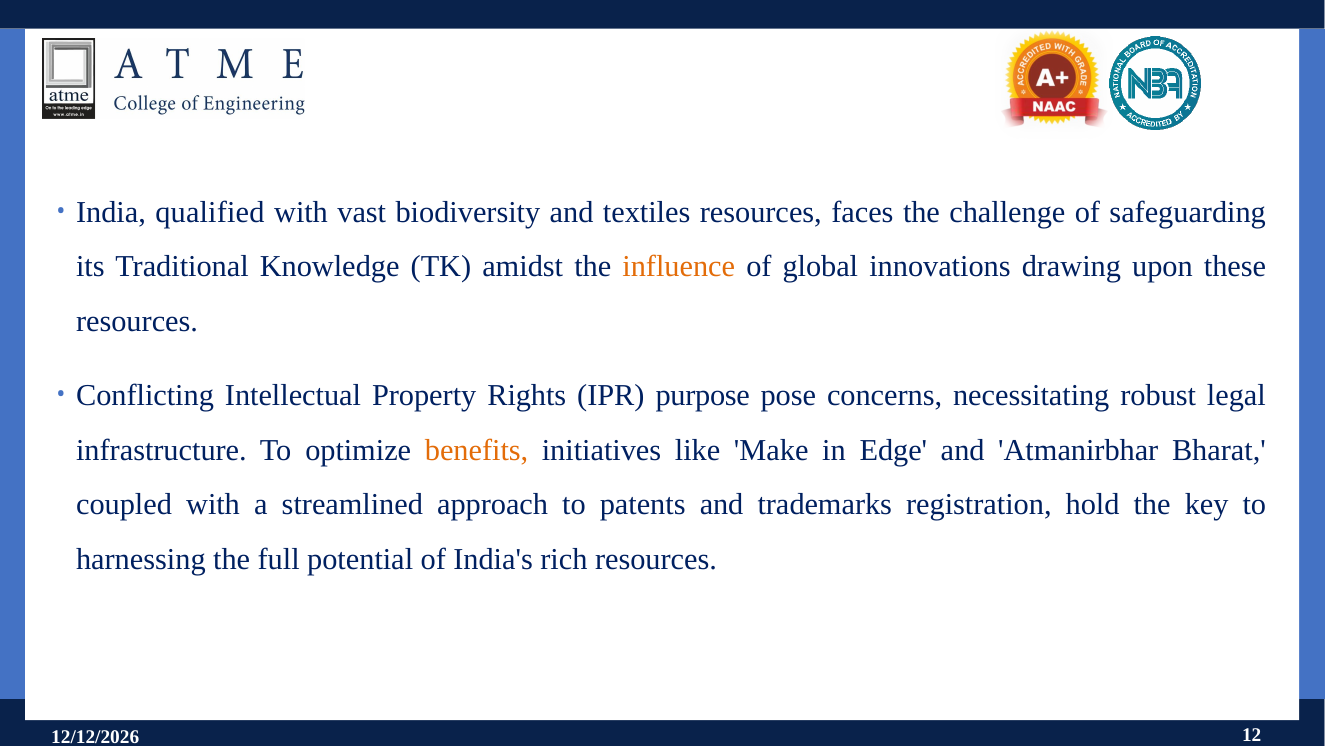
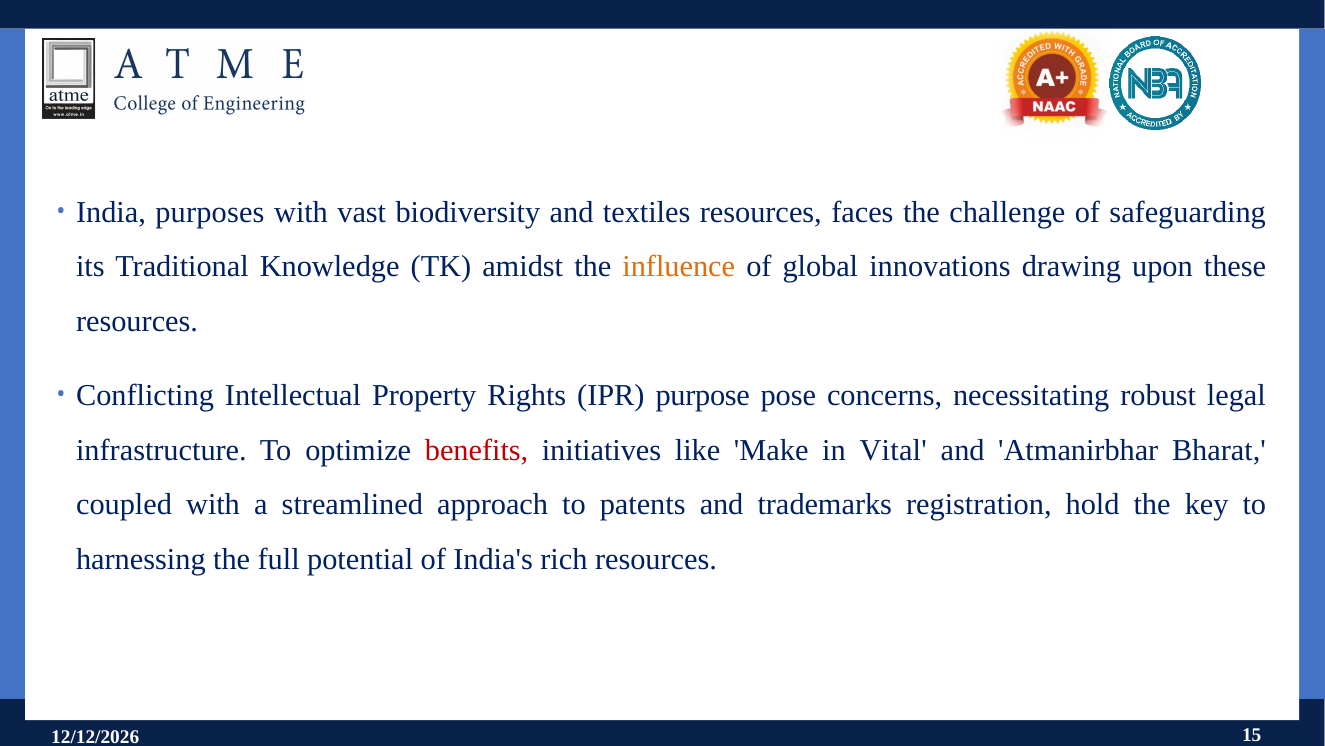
qualified: qualified -> purposes (210, 212)
benefits colour: orange -> red (477, 450)
Edge: Edge -> Vital (893, 450)
12: 12 -> 15 (1252, 734)
